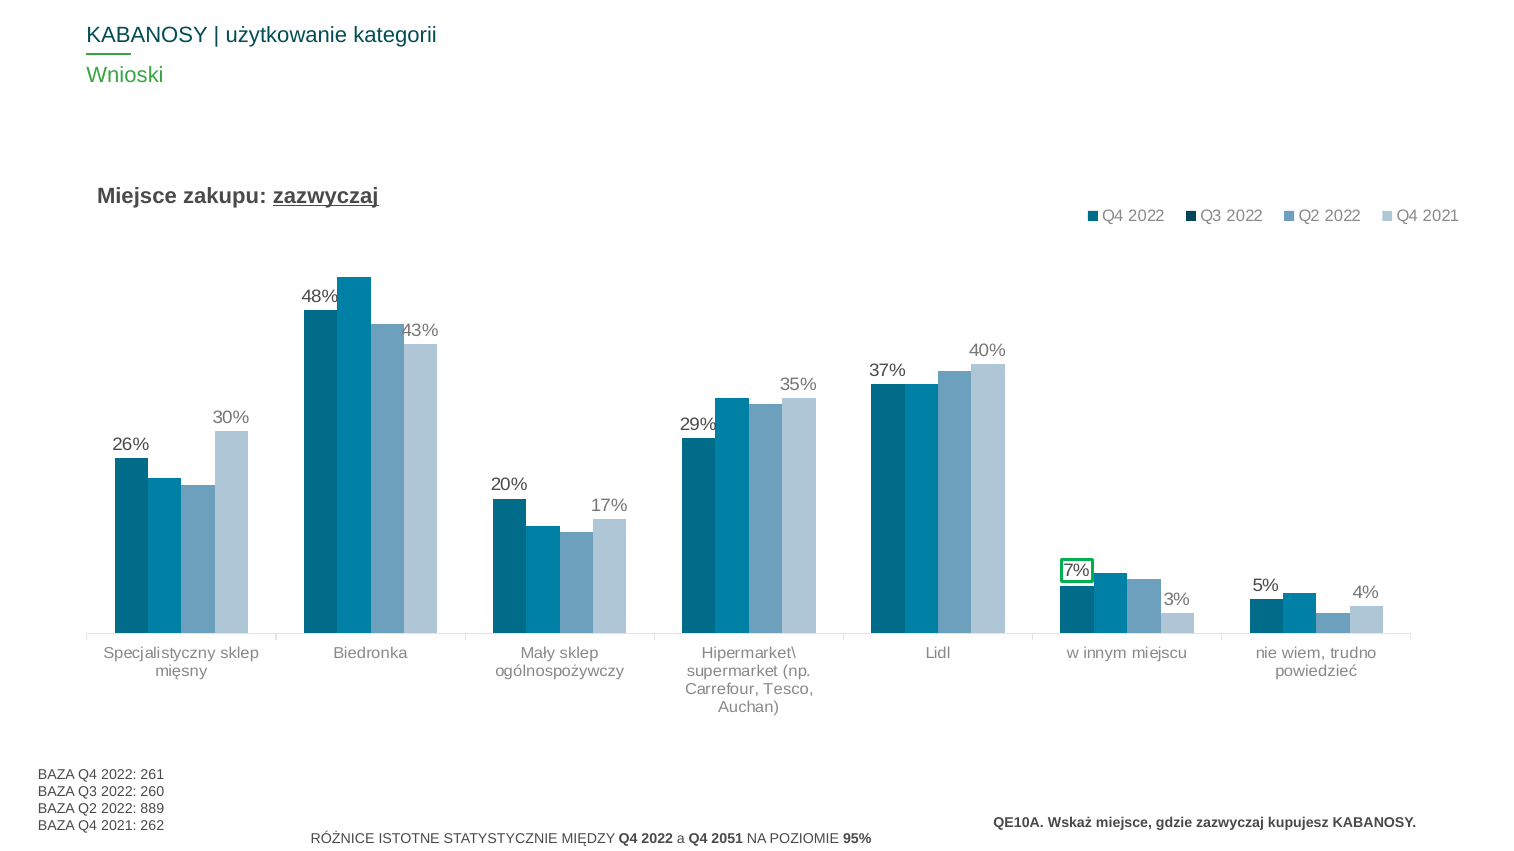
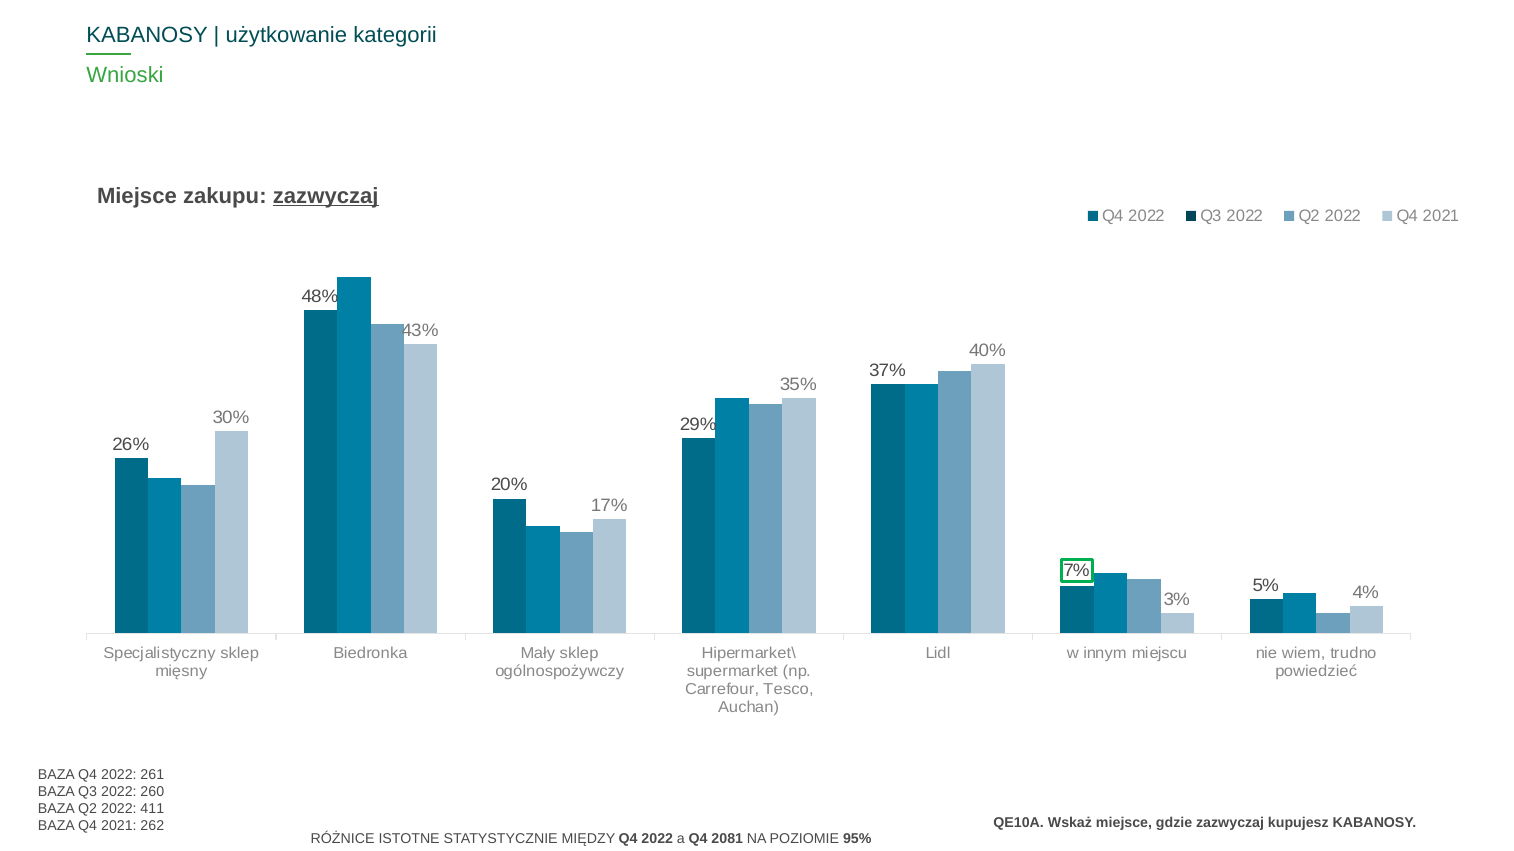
889: 889 -> 411 (152, 809)
2051: 2051 -> 2081 (727, 839)
